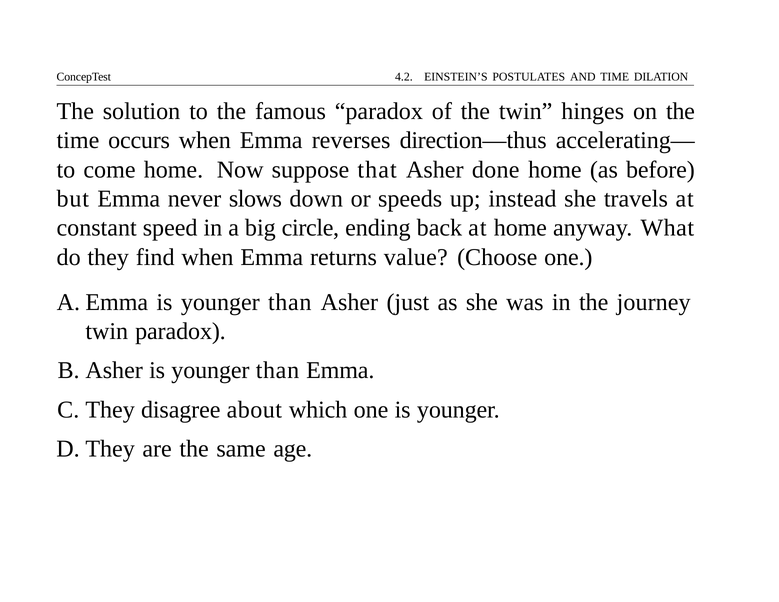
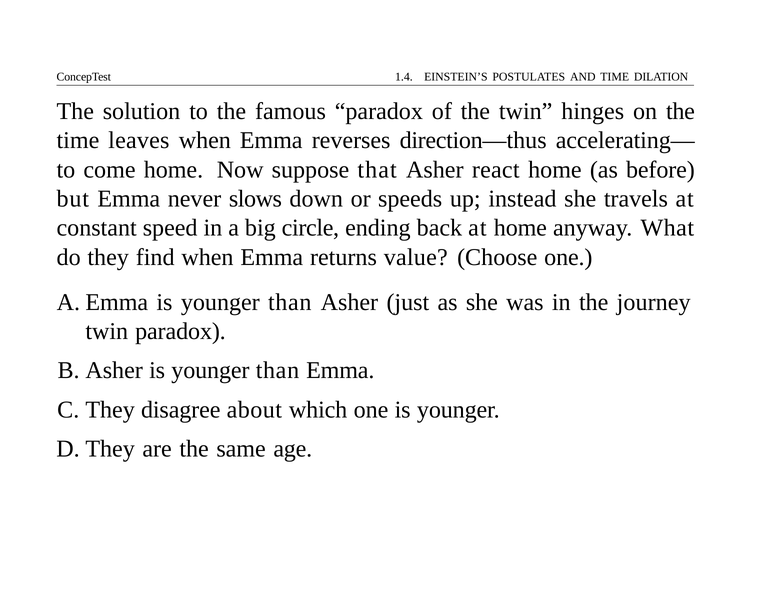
4.2: 4.2 -> 1.4 (404, 77)
occurs: occurs -> leaves (139, 140)
done: done -> react (496, 170)
